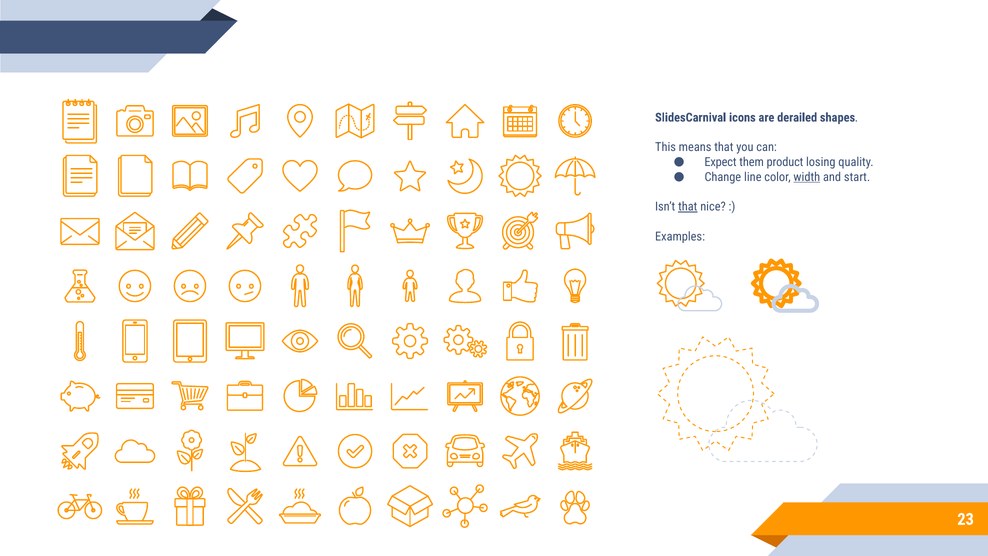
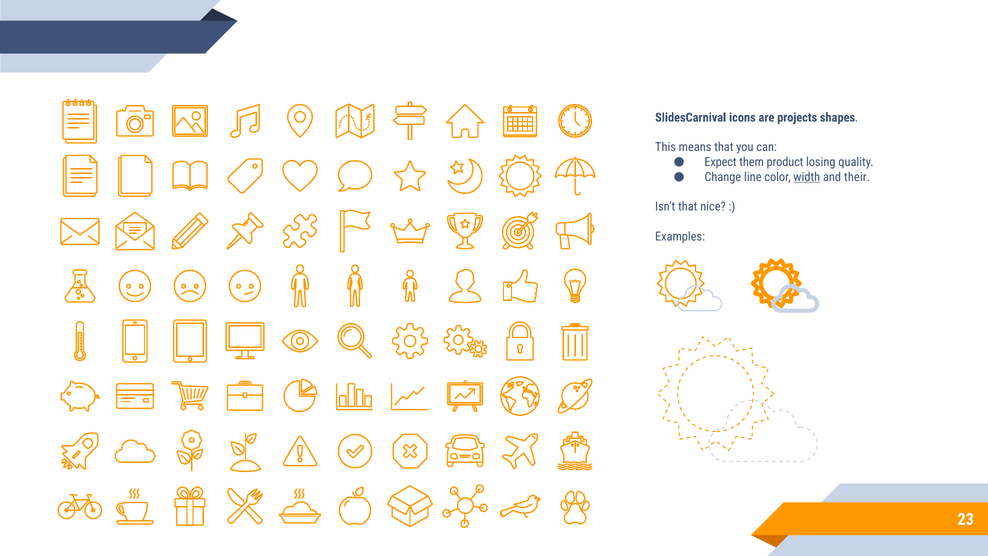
derailed: derailed -> projects (797, 117)
start: start -> their (857, 177)
that underline: present -> none (688, 207)
